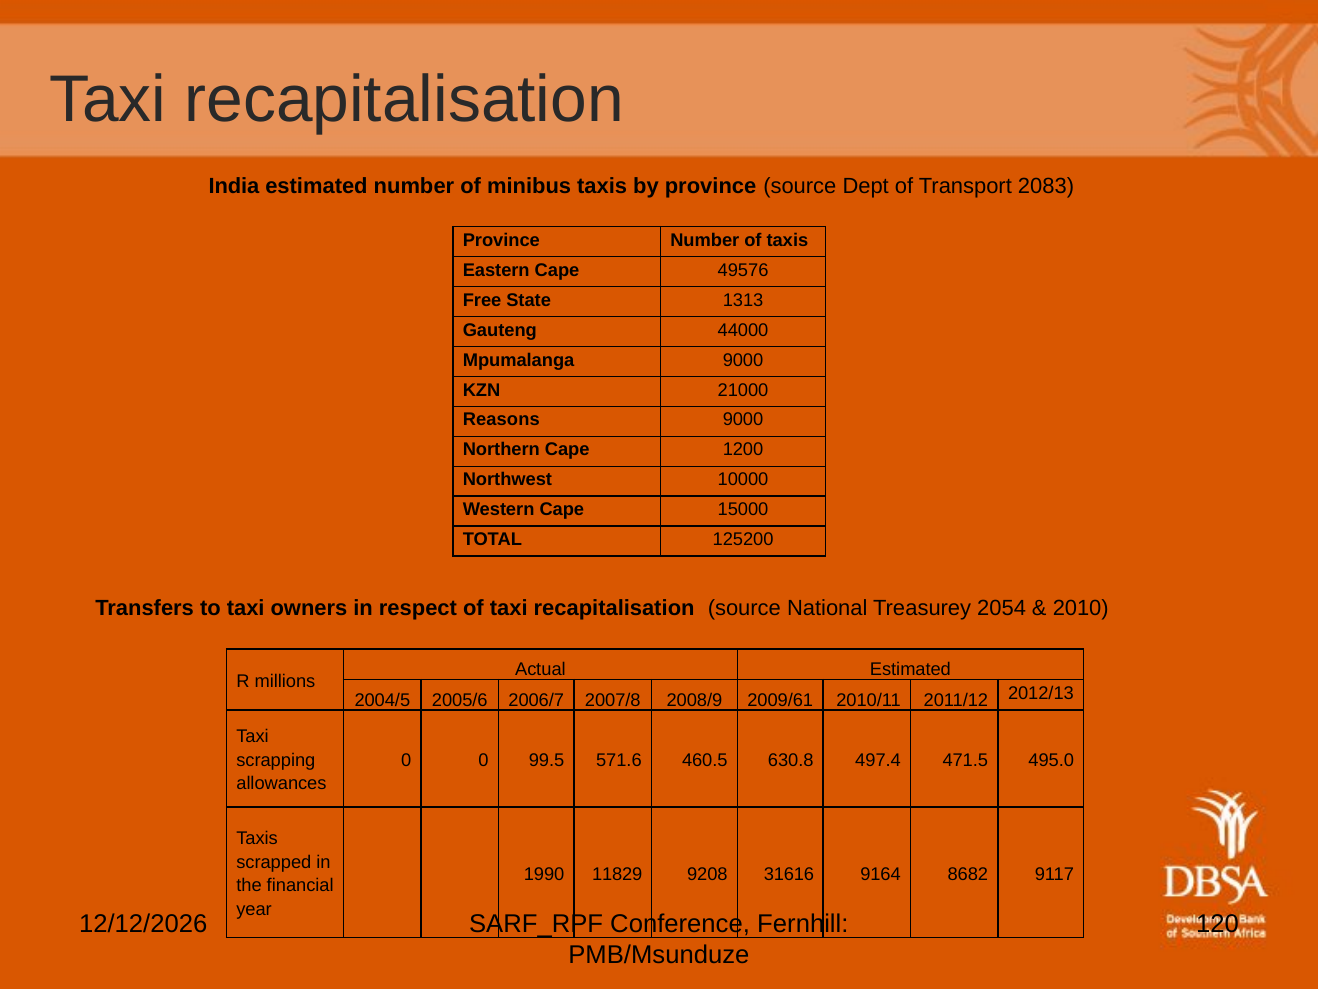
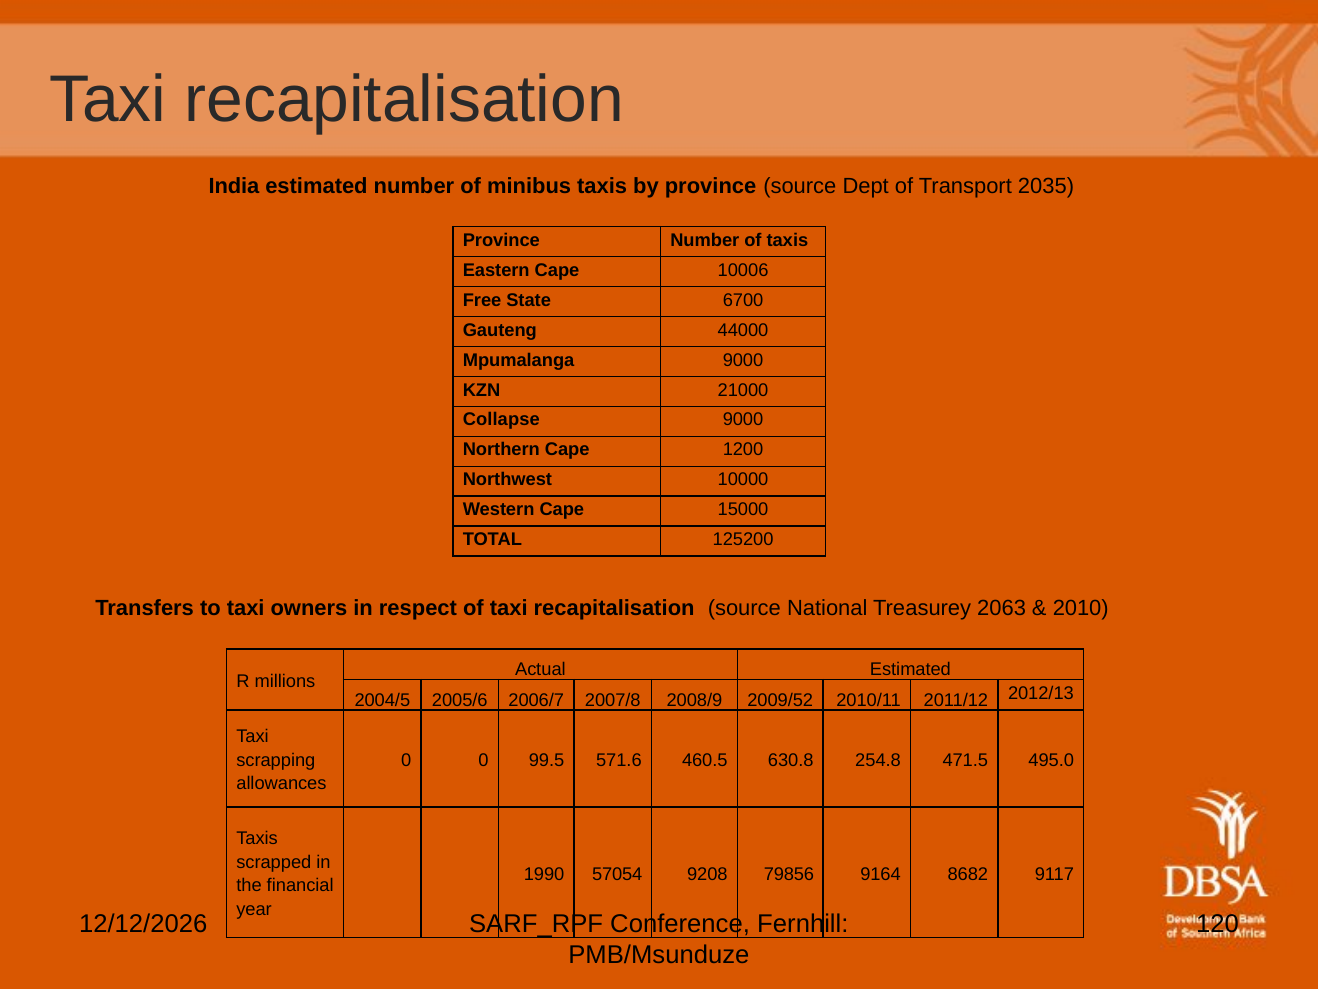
2083: 2083 -> 2035 (1046, 186)
49576: 49576 -> 10006 (743, 270)
1313: 1313 -> 6700 (743, 300)
Reasons: Reasons -> Collapse (501, 420)
2054: 2054 -> 2063 (1002, 608)
2009/61: 2009/61 -> 2009/52 (780, 700)
497.4: 497.4 -> 254.8 (878, 760)
11829: 11829 -> 57054 (617, 874)
31616: 31616 -> 79856 (789, 874)
